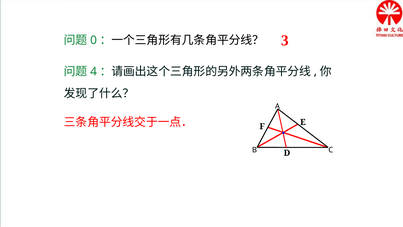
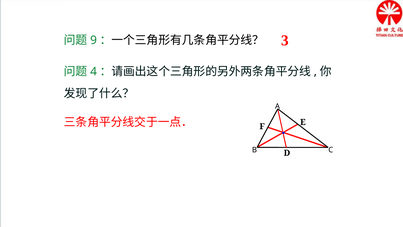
0: 0 -> 9 (94, 40)
